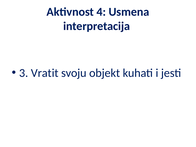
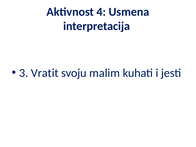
objekt: objekt -> malim (105, 73)
